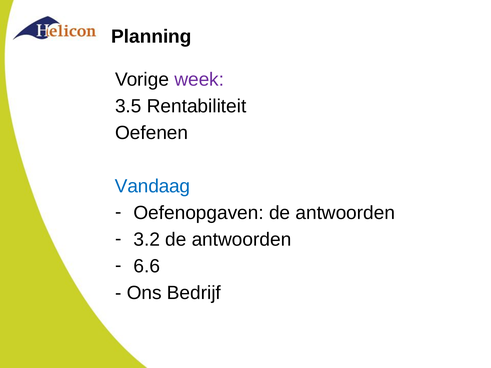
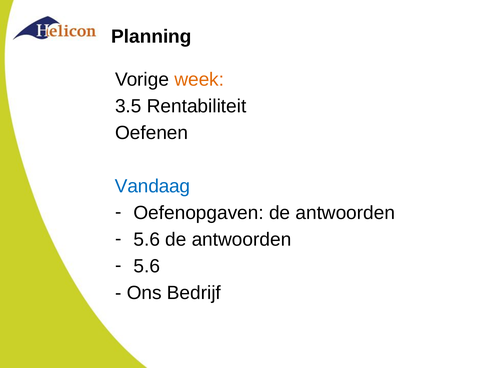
week colour: purple -> orange (199, 79)
3.2: 3.2 -> 5.6 (147, 240)
6.6: 6.6 -> 5.6 (147, 266)
